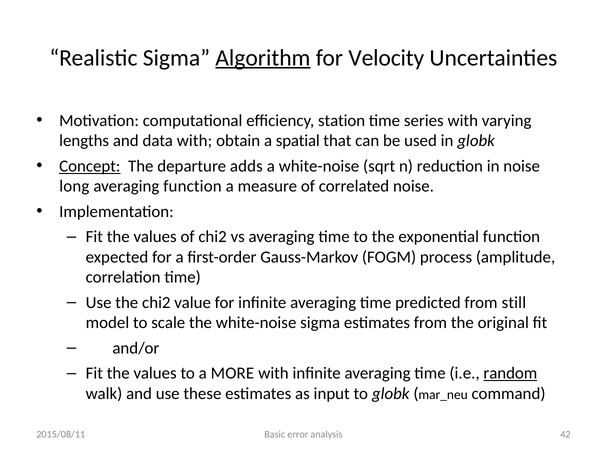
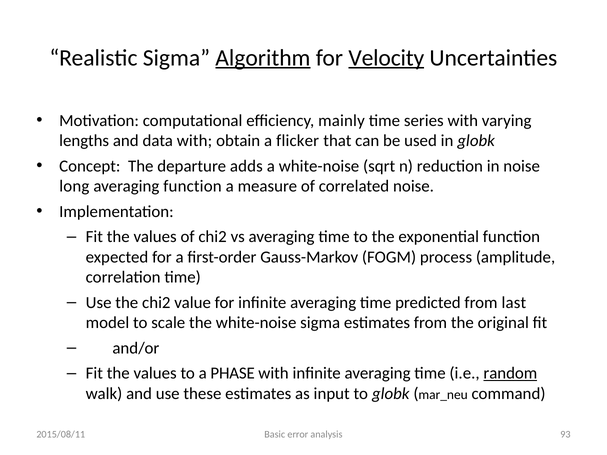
Velocity underline: none -> present (386, 58)
station: station -> mainly (341, 121)
spatial: spatial -> flicker (298, 141)
Concept underline: present -> none (90, 166)
still: still -> last (514, 303)
MORE: MORE -> PHASE (233, 374)
42: 42 -> 93 (565, 435)
